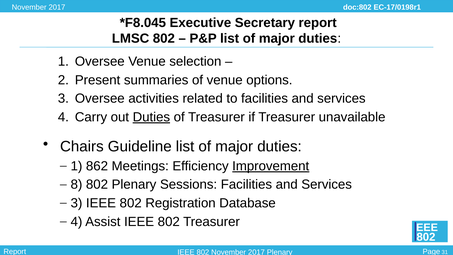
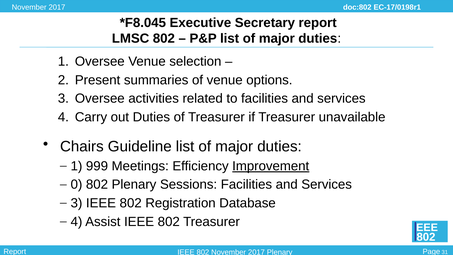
Duties underline: present -> none (151, 117)
862: 862 -> 999 (97, 166)
8: 8 -> 0 (77, 184)
